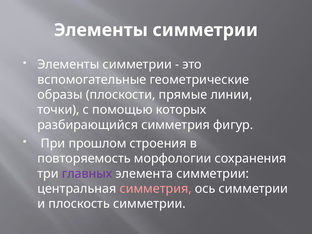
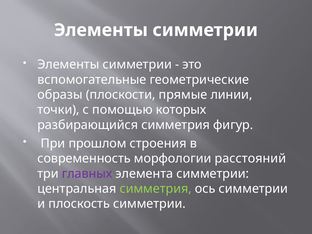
повторяемость: повторяемость -> современность (84, 159)
сохранения: сохранения -> расстояний (250, 159)
симметрия colour: pink -> light green (156, 189)
